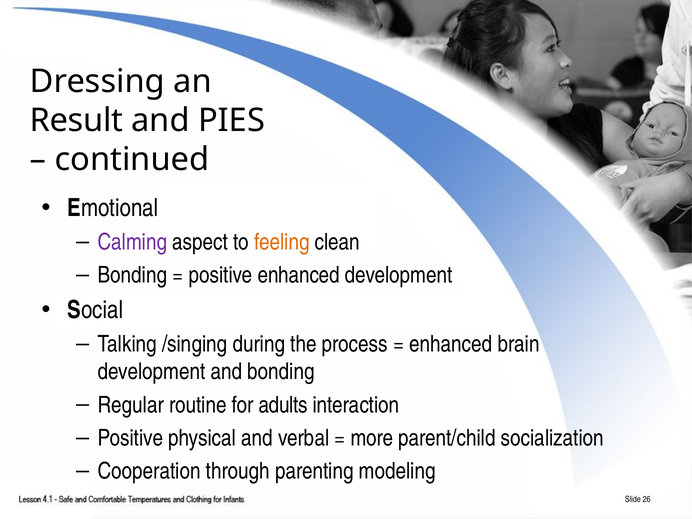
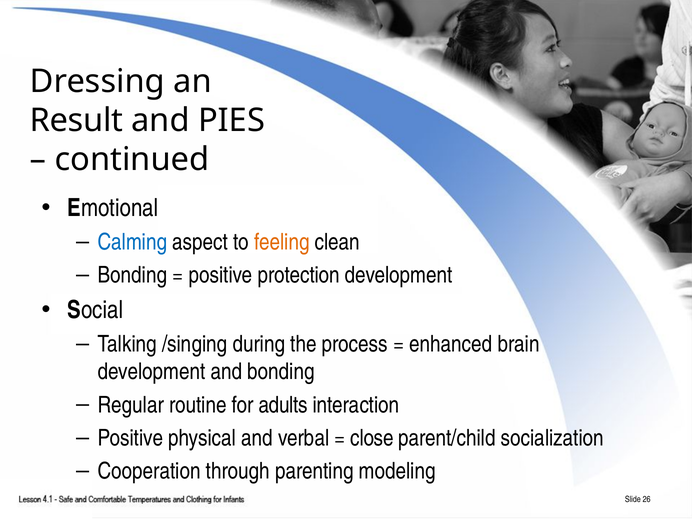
Calming colour: purple -> blue (132, 242)
positive enhanced: enhanced -> protection (299, 275)
more: more -> close (372, 438)
